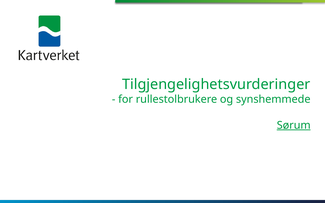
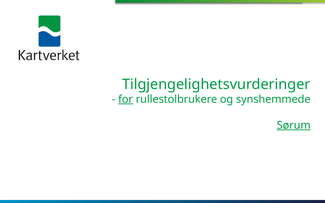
for underline: none -> present (126, 99)
